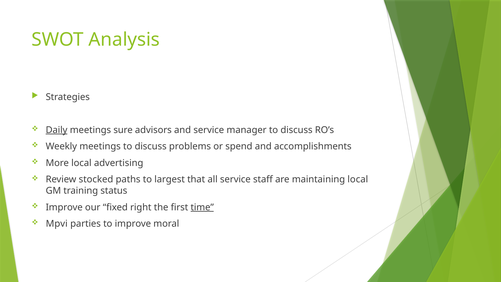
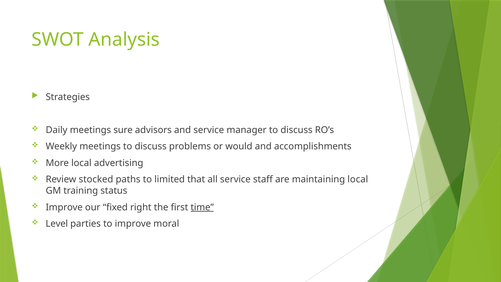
Daily underline: present -> none (57, 130)
spend: spend -> would (239, 146)
largest: largest -> limited (170, 179)
Mpvi: Mpvi -> Level (57, 224)
